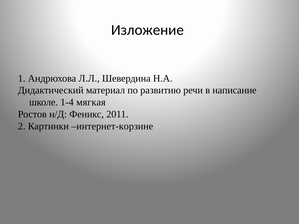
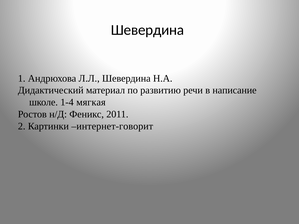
Изложение: Изложение -> Шевердина (148, 30)
интернет-корзине: интернет-корзине -> интернет-говорит (112, 126)
